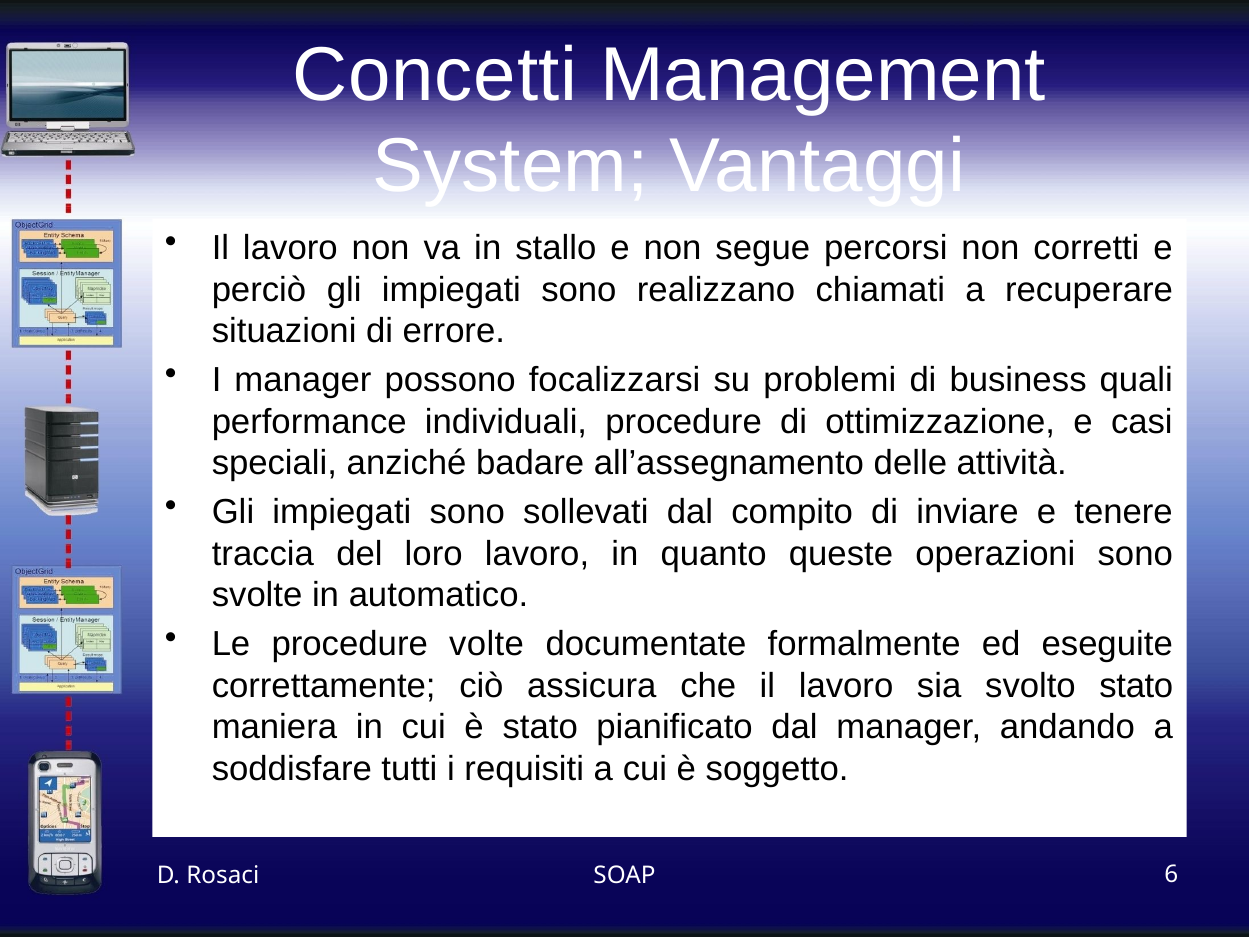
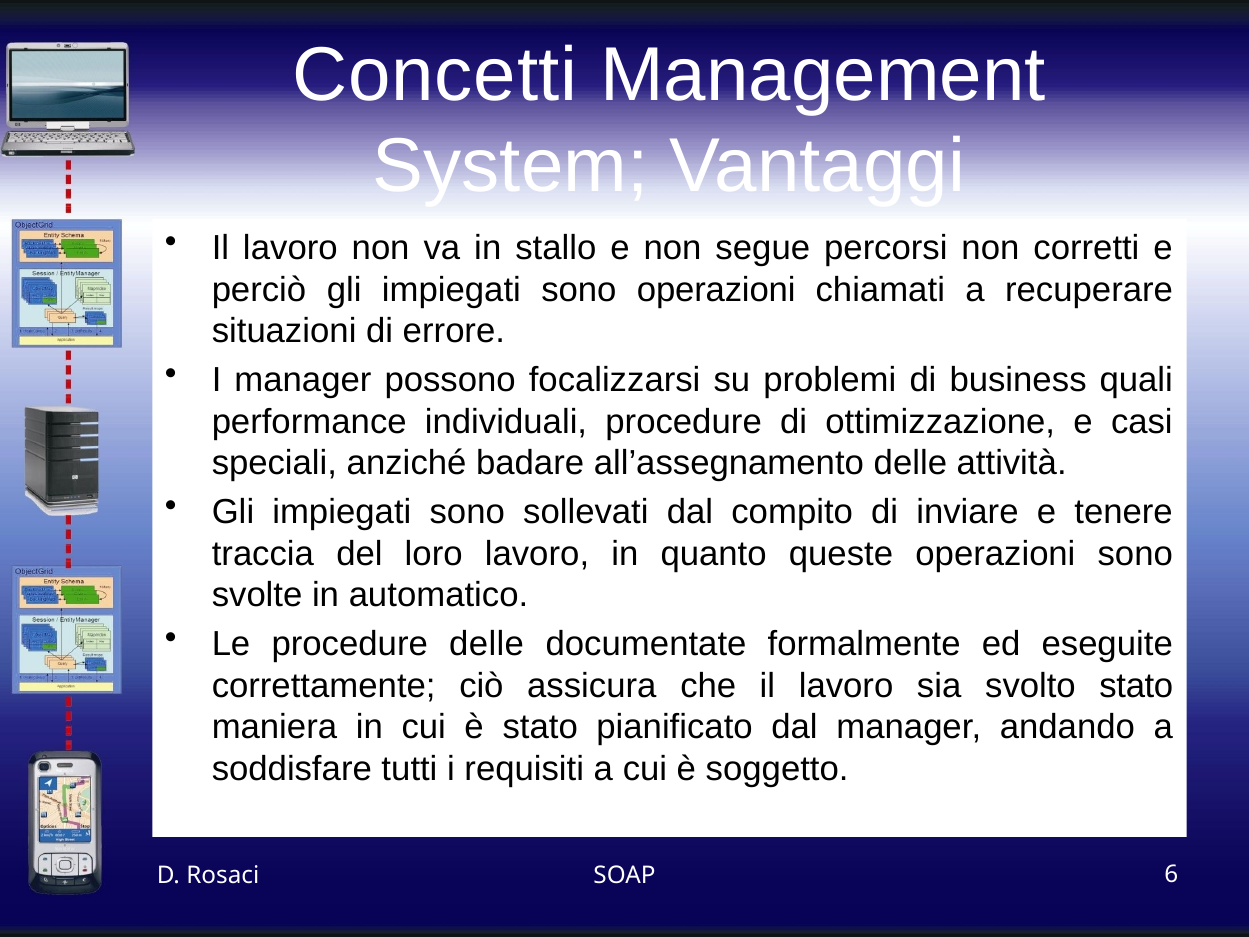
sono realizzano: realizzano -> operazioni (716, 290)
procedure volte: volte -> delle (487, 644)
